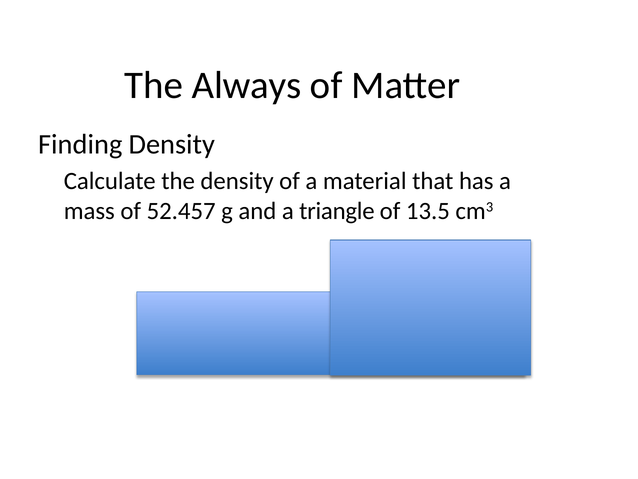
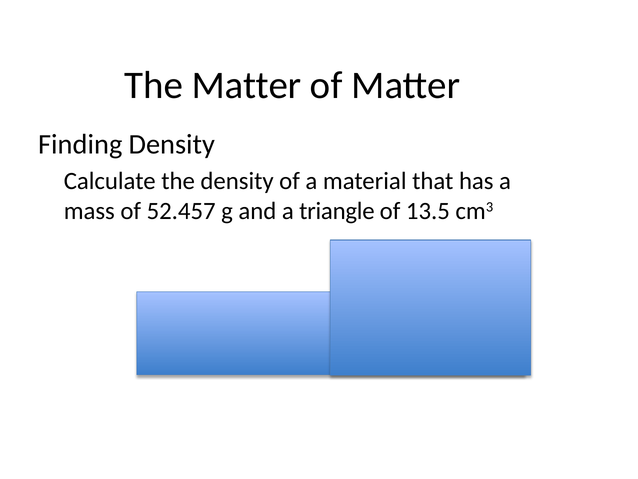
The Always: Always -> Matter (247, 85)
